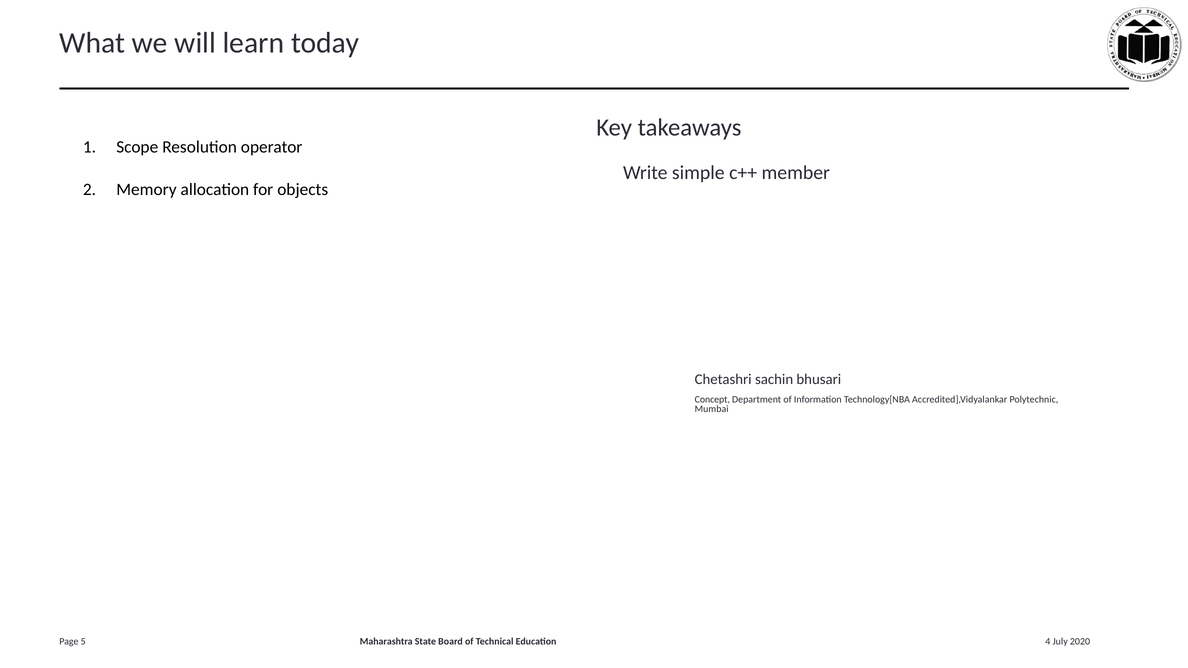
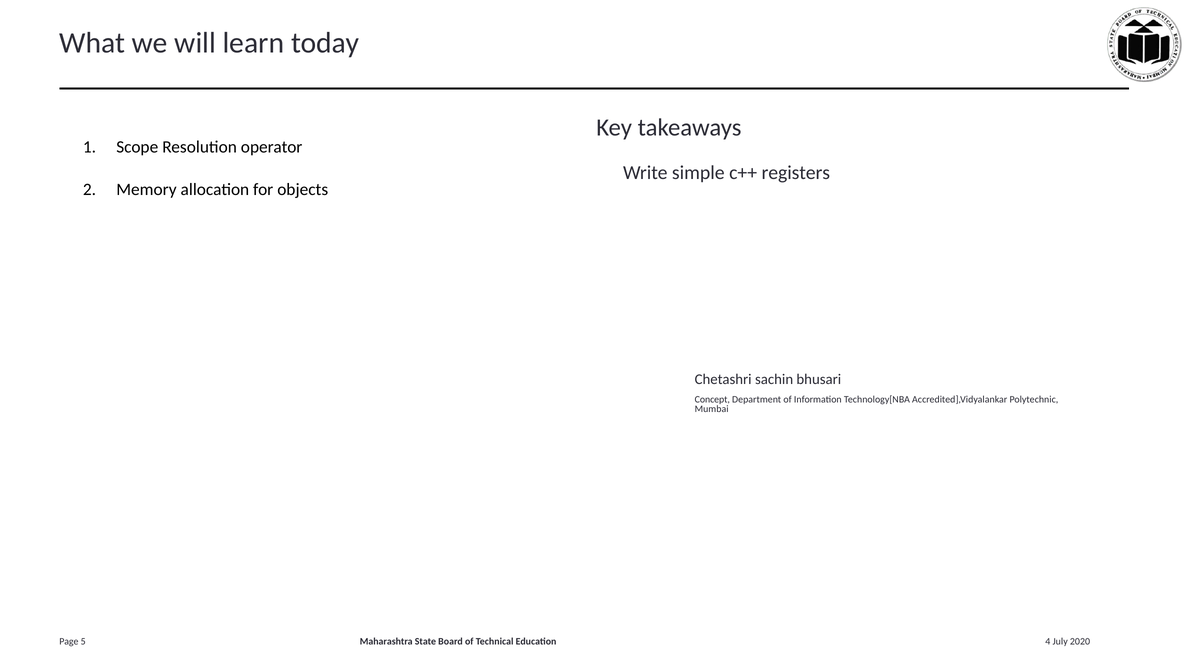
member: member -> registers (796, 172)
